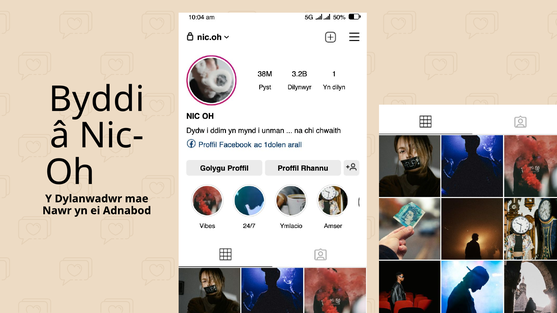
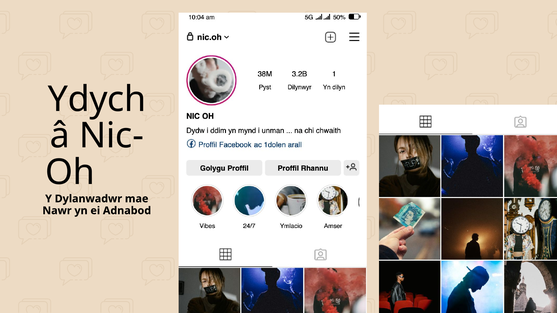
Byddi: Byddi -> Ydych (97, 100)
